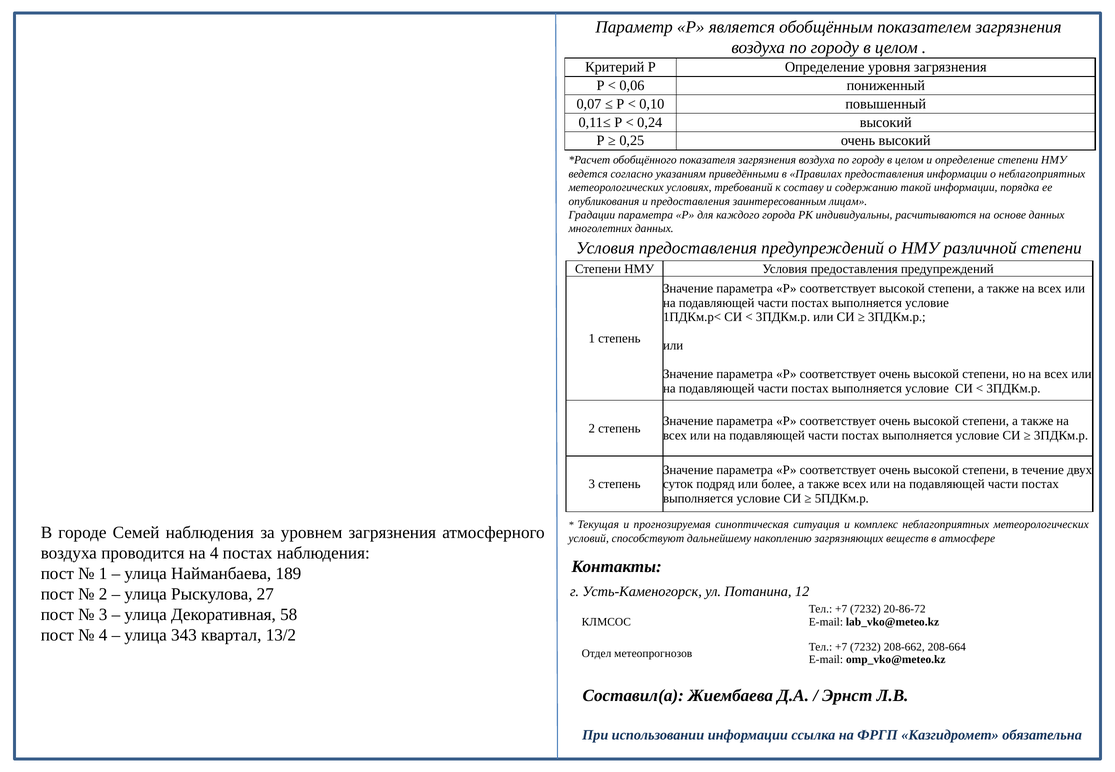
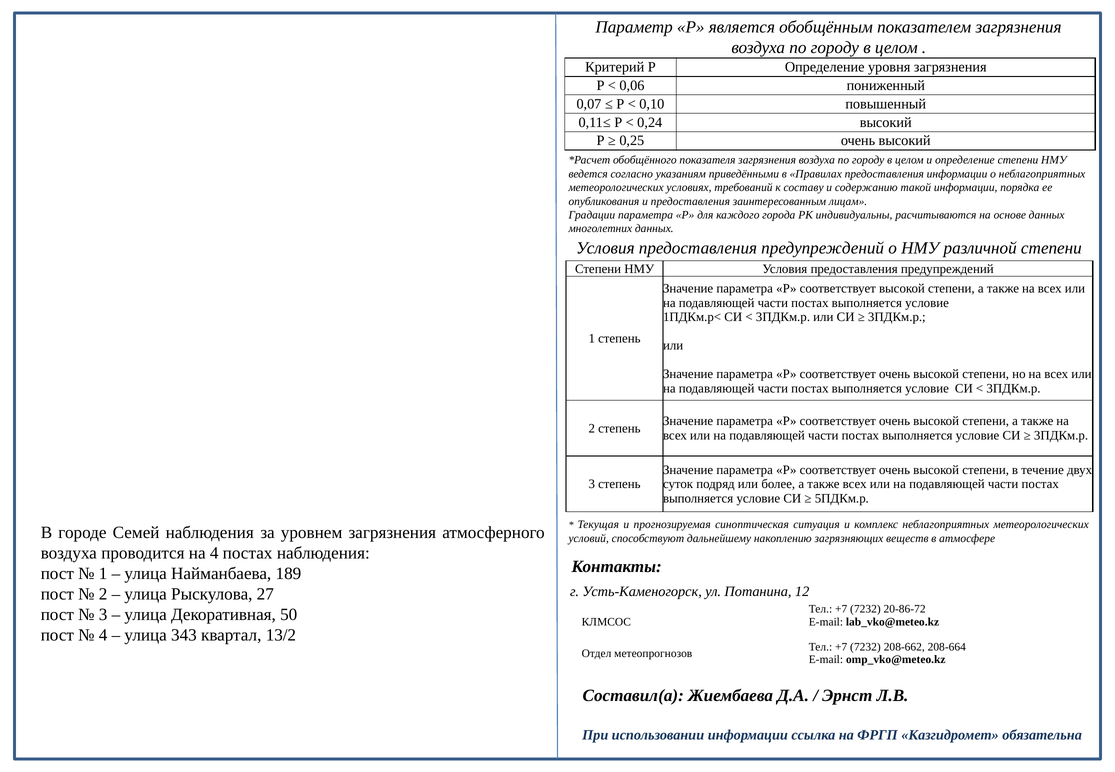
58: 58 -> 50 (289, 615)
